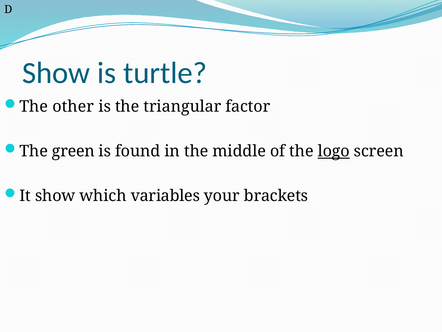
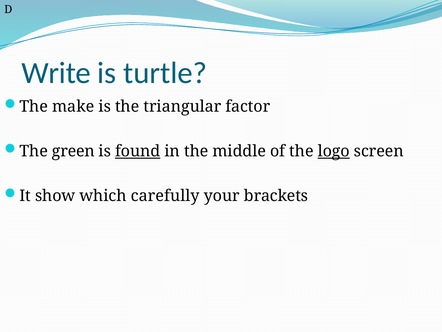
Show: Show -> Write (56, 73)
other: other -> make (73, 106)
found underline: none -> present (138, 151)
variables: variables -> carefully (165, 196)
